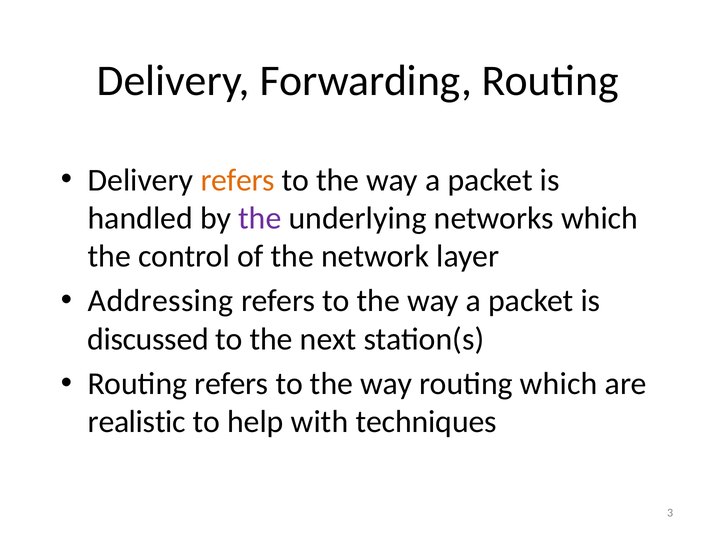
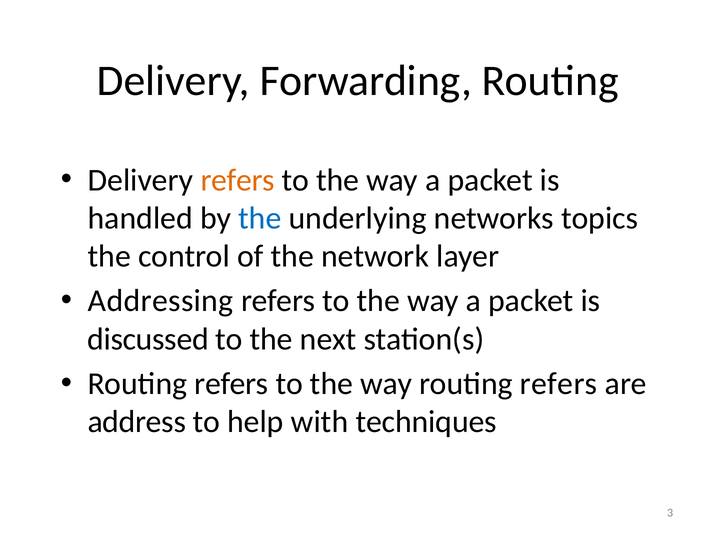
the colour: purple -> blue (260, 218)
networks which: which -> topics (600, 218)
way routing which: which -> refers (559, 384)
realistic: realistic -> address (137, 422)
